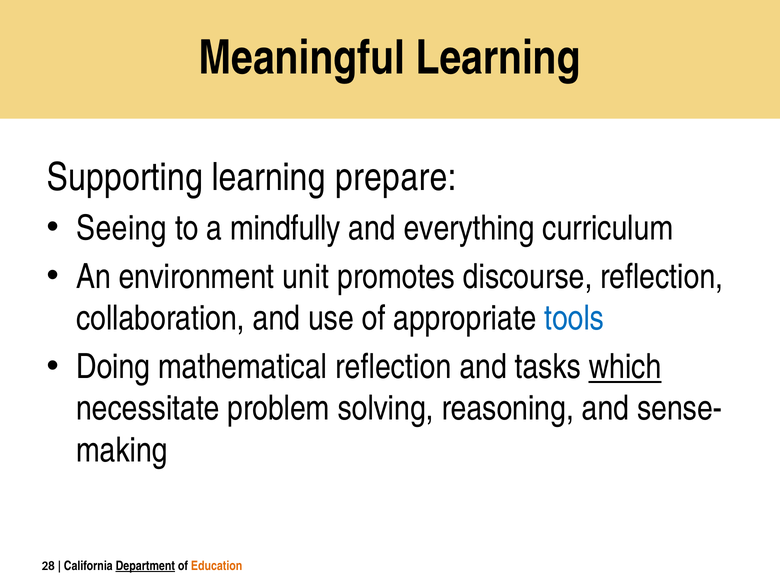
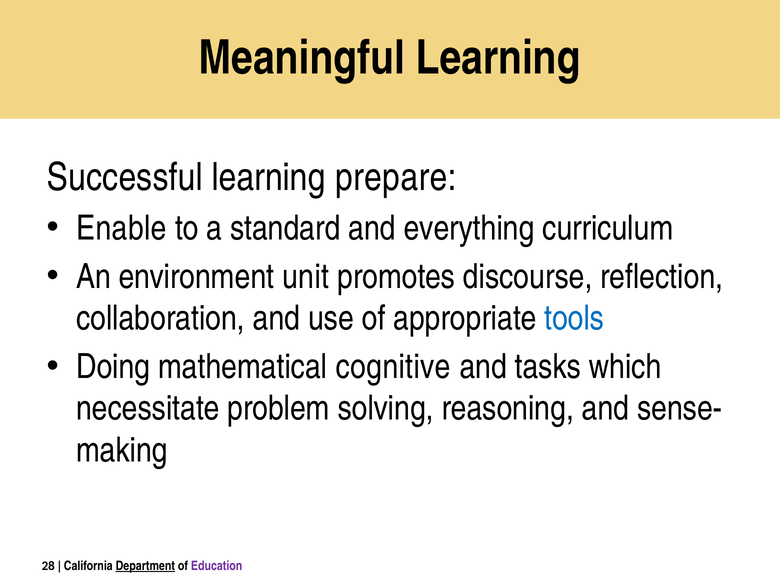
Supporting: Supporting -> Successful (125, 177)
Seeing: Seeing -> Enable (122, 228)
mindfully: mindfully -> standard (285, 228)
mathematical reflection: reflection -> cognitive (393, 367)
which underline: present -> none (625, 367)
Education colour: orange -> purple (217, 566)
